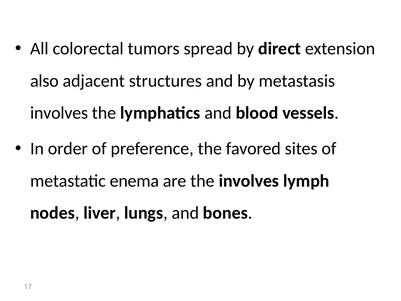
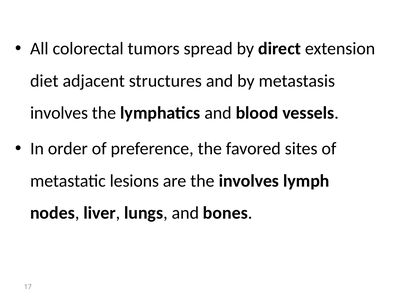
also: also -> diet (44, 81)
enema: enema -> lesions (134, 181)
